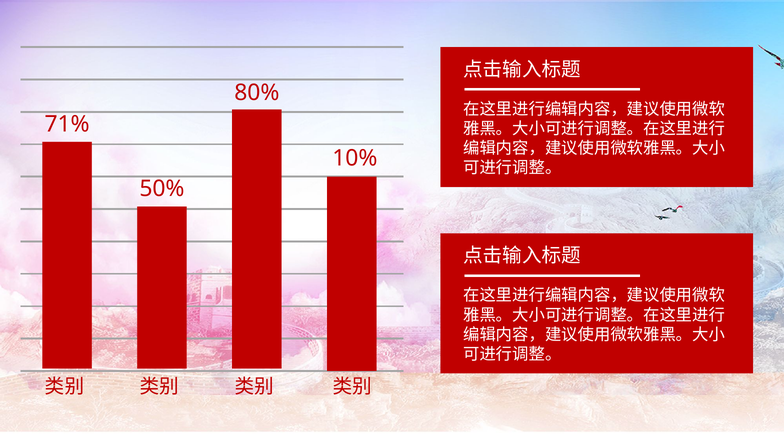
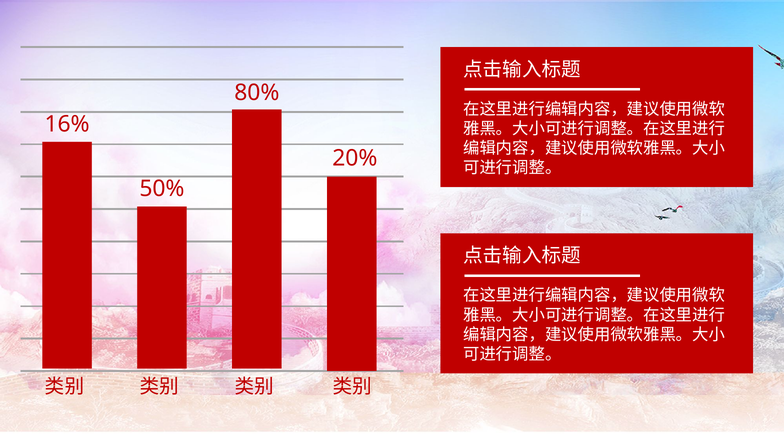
71%: 71% -> 16% (67, 124)
10%: 10% -> 20% (355, 158)
